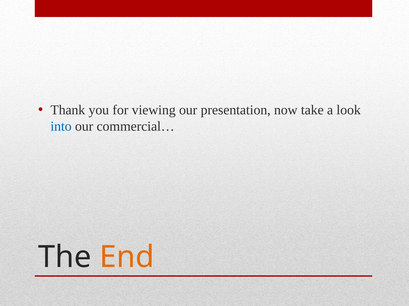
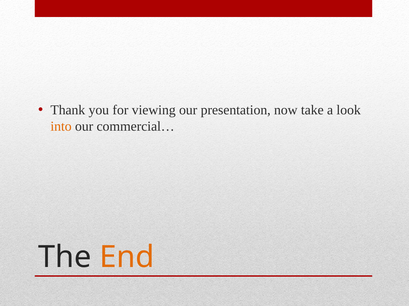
into colour: blue -> orange (61, 127)
